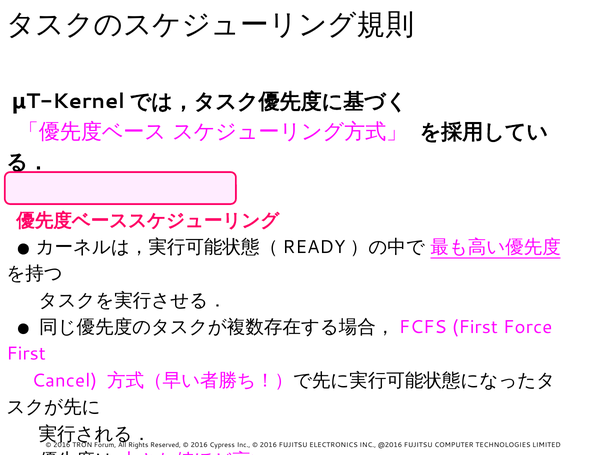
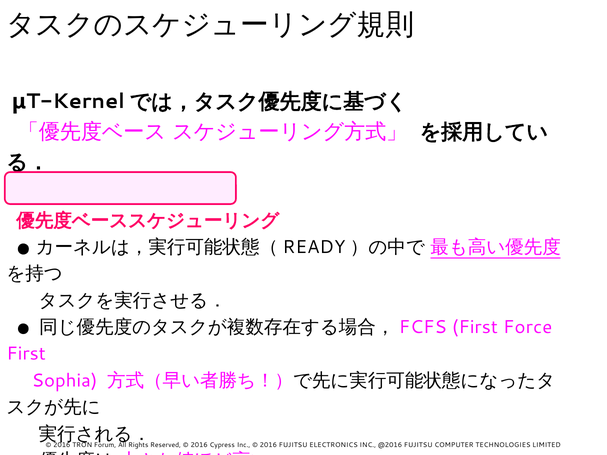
Cancel: Cancel -> Sophia (65, 381)
